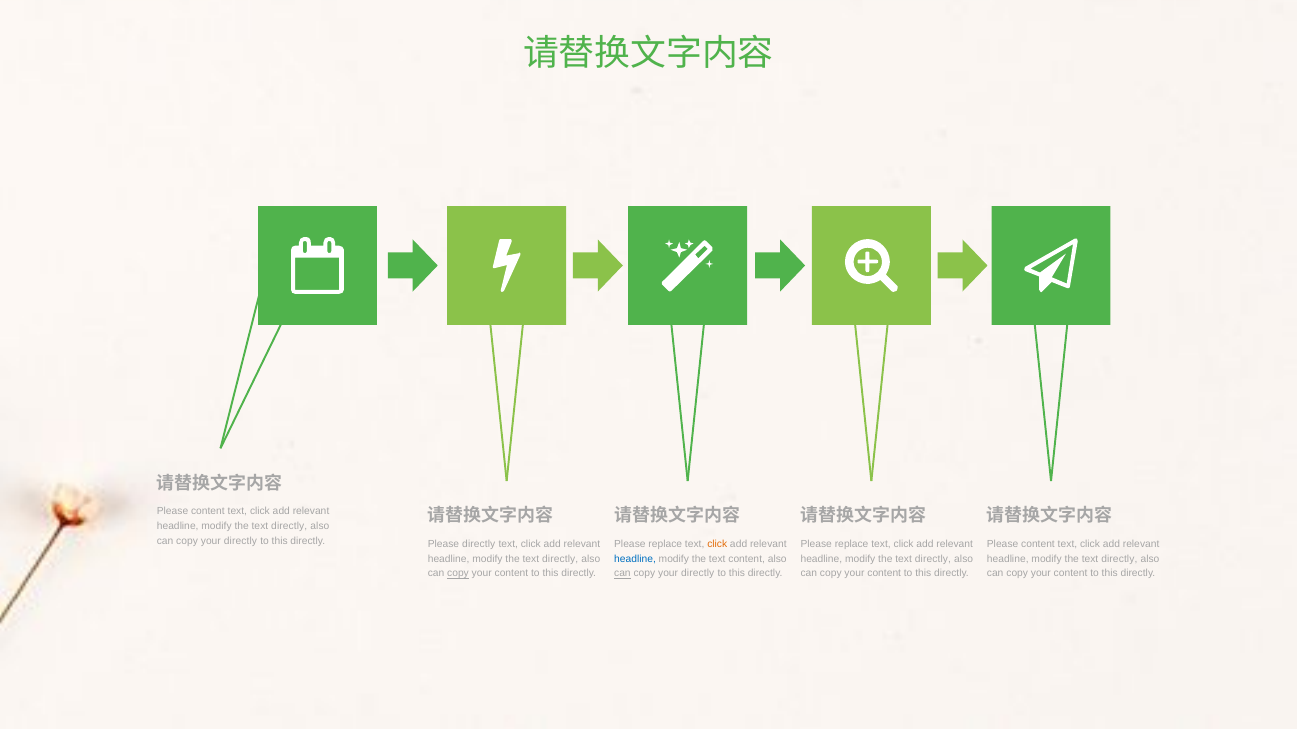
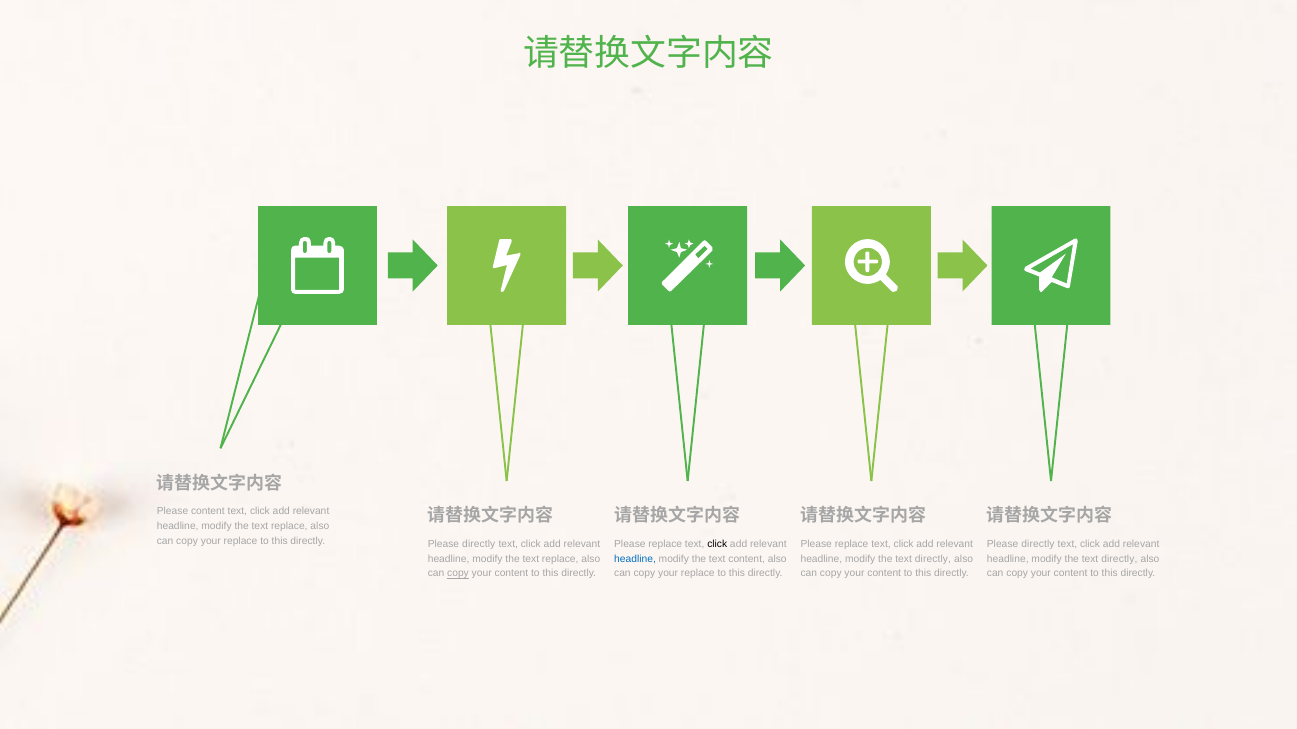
directly: directly -> replace (289, 527)
directly: directly -> replace (240, 541)
click colour: orange -> black (717, 545)
content: content -> directly (1038, 545)
directly: directly -> replace (560, 559)
can underline: present -> none (622, 574)
directly: directly -> replace (698, 574)
